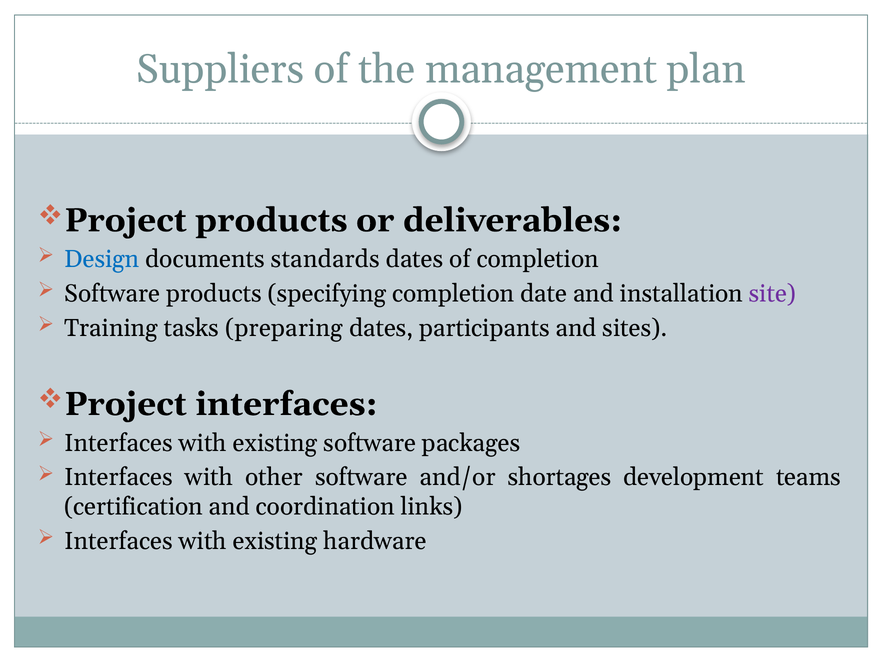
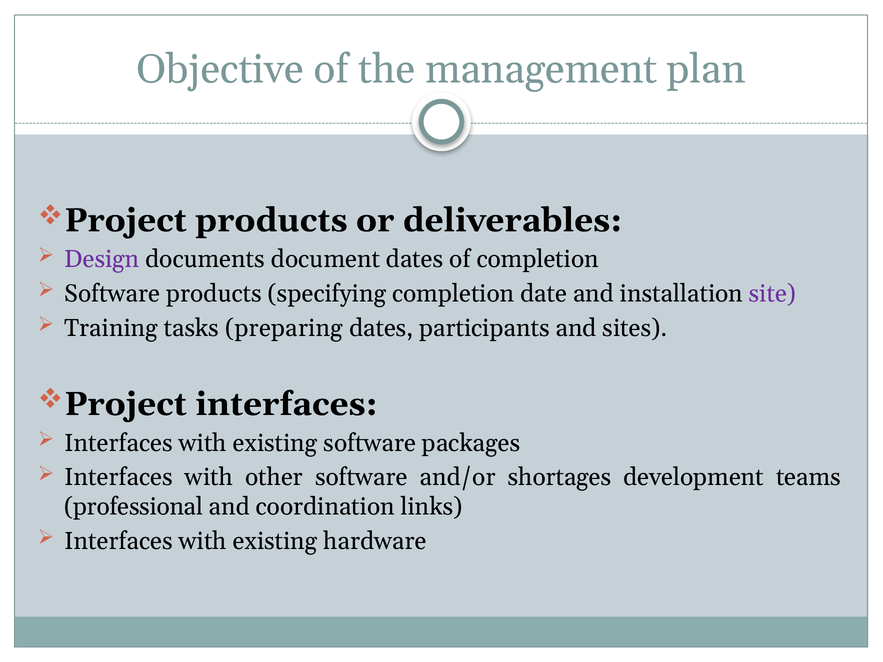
Suppliers: Suppliers -> Objective (220, 70)
Design colour: blue -> purple (102, 259)
standards: standards -> document (325, 259)
certification: certification -> professional (134, 507)
